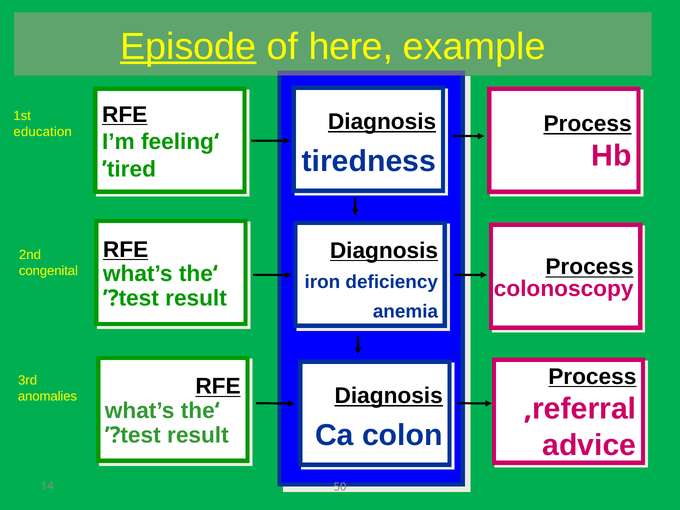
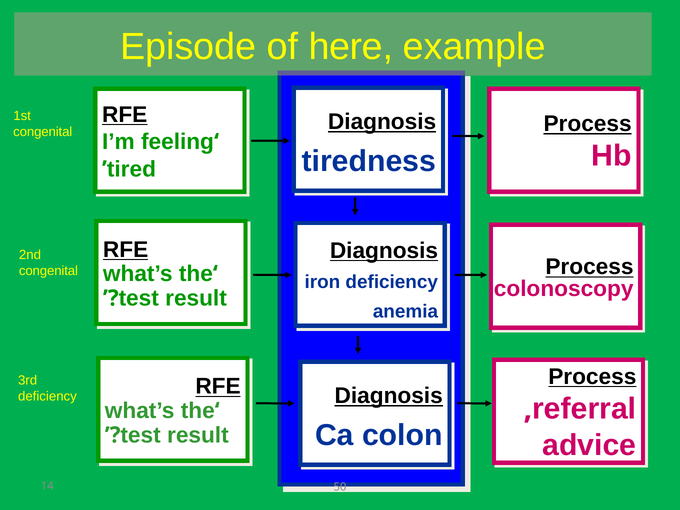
Episode underline: present -> none (188, 47)
education: education -> congenital (43, 132)
anomalies: anomalies -> deficiency (47, 396)
